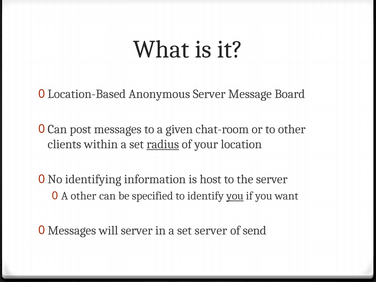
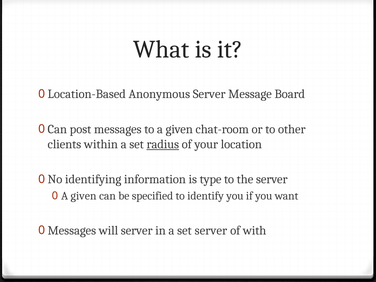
host: host -> type (211, 179)
other: other -> given (84, 196)
you underline: present -> none (235, 196)
send: send -> with (255, 230)
